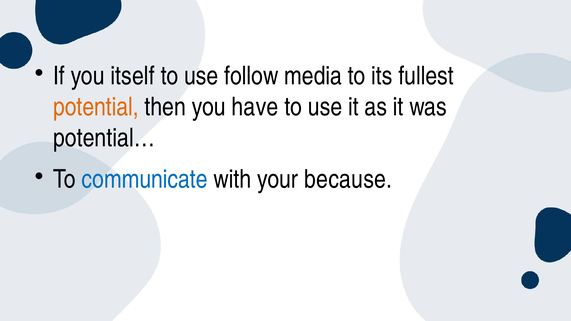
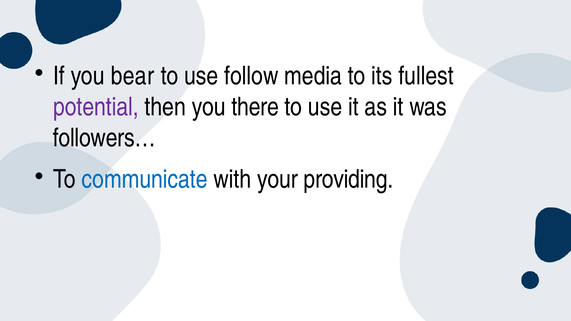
itself: itself -> bear (132, 76)
potential colour: orange -> purple (96, 107)
have: have -> there (255, 107)
potential…: potential… -> followers… (104, 138)
because: because -> providing (348, 179)
